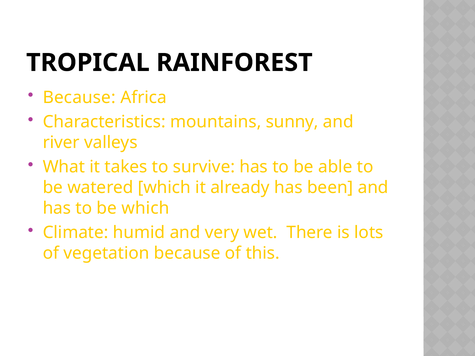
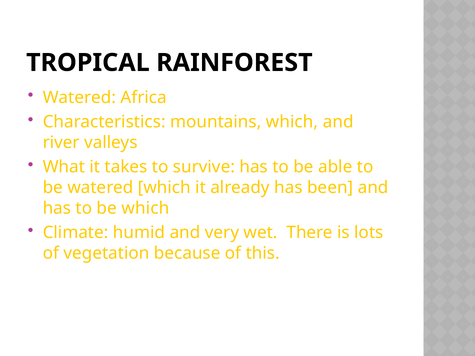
Because: Because -> Watered (79, 97)
mountains sunny: sunny -> which (292, 122)
